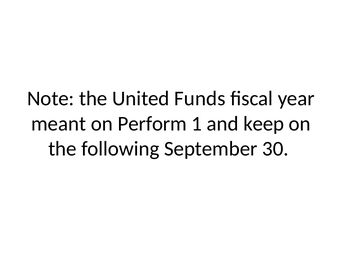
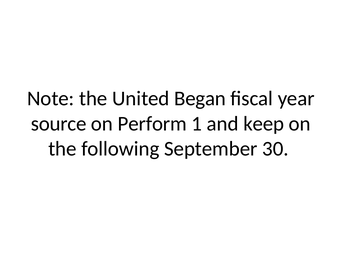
Funds: Funds -> Began (200, 98)
meant: meant -> source (59, 123)
